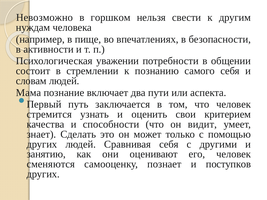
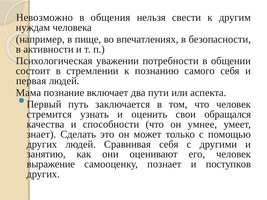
горшком: горшком -> общения (111, 18)
словам: словам -> первая (31, 81)
критерием: критерием -> обращался (228, 114)
видит: видит -> умнее (202, 124)
сменяются: сменяются -> выражение (51, 164)
